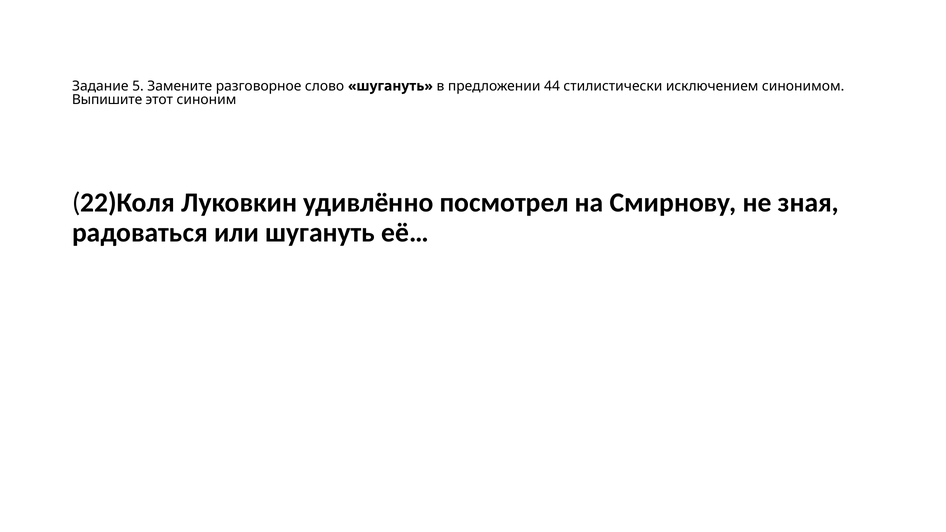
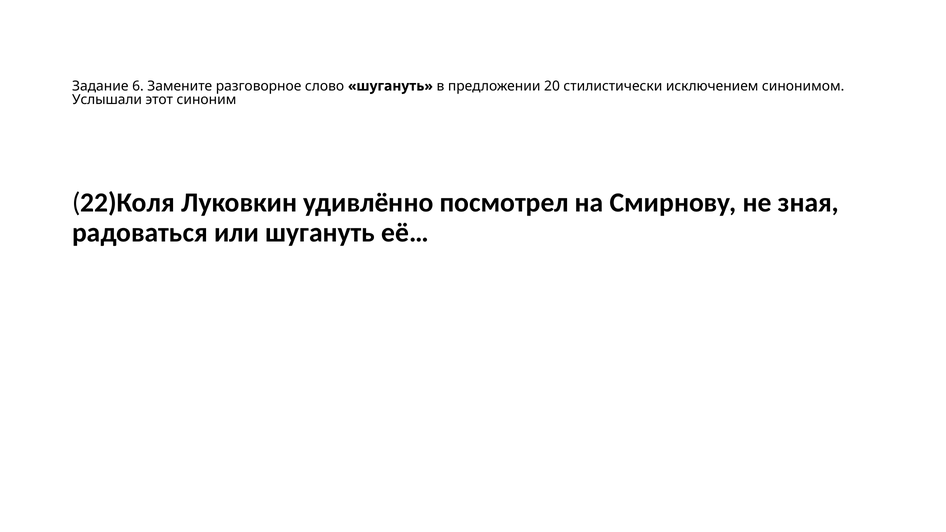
5: 5 -> 6 (138, 86)
44: 44 -> 20 (552, 86)
Выпишите: Выпишите -> Услышали (107, 99)
